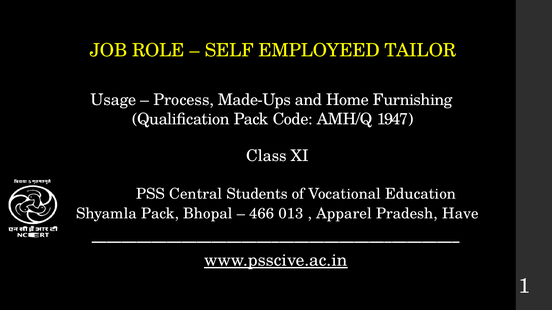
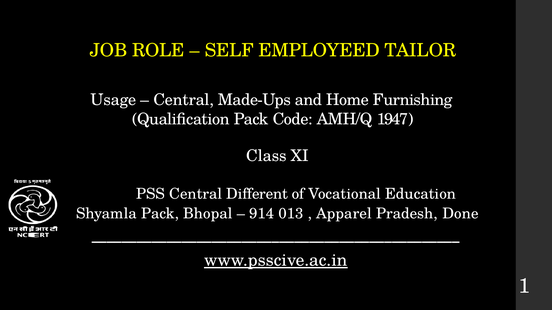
Process: Process -> Central (184, 100)
Students: Students -> Different (257, 194)
466: 466 -> 914 (262, 214)
Have: Have -> Done (460, 214)
